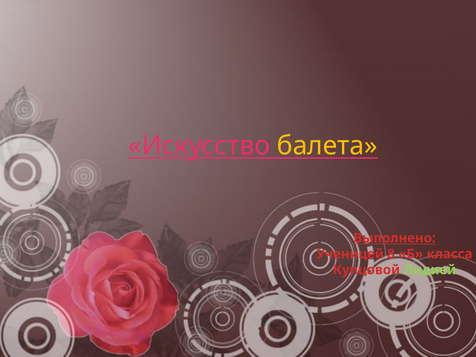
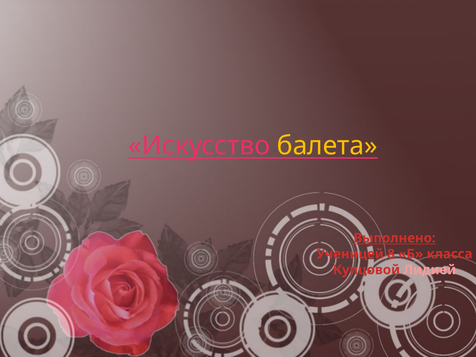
Лидией colour: light green -> pink (430, 270)
